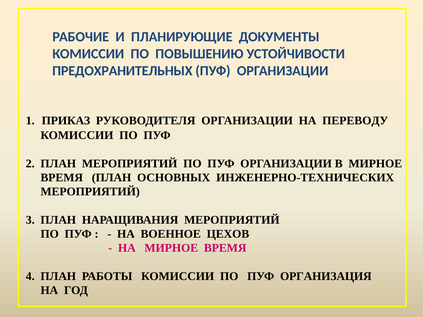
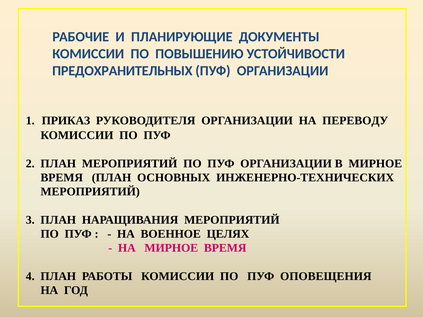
ЦЕХОВ: ЦЕХОВ -> ЦЕЛЯХ (228, 234)
ОРГАНИЗАЦИЯ: ОРГАНИЗАЦИЯ -> ОПОВЕЩЕНИЯ (326, 276)
